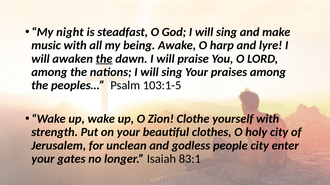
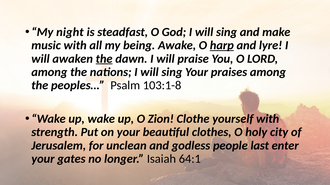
harp underline: none -> present (222, 46)
103:1-5: 103:1-5 -> 103:1-8 (162, 86)
people city: city -> last (260, 146)
83:1: 83:1 -> 64:1 (190, 159)
